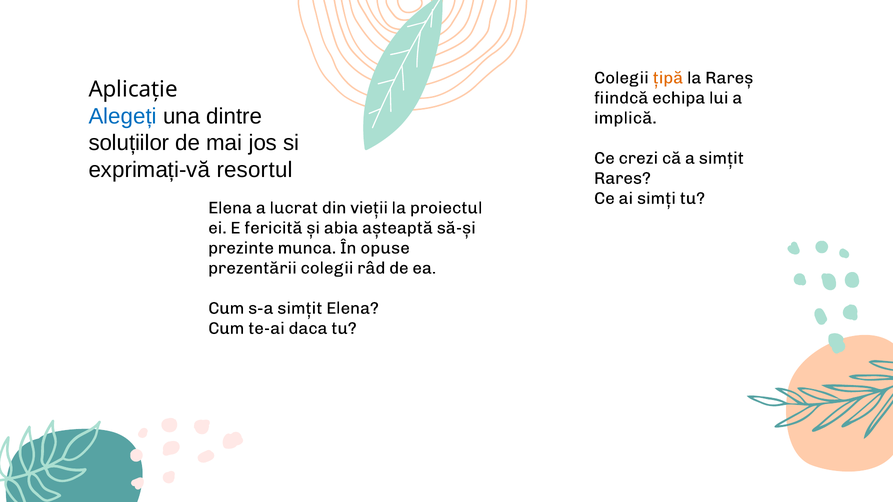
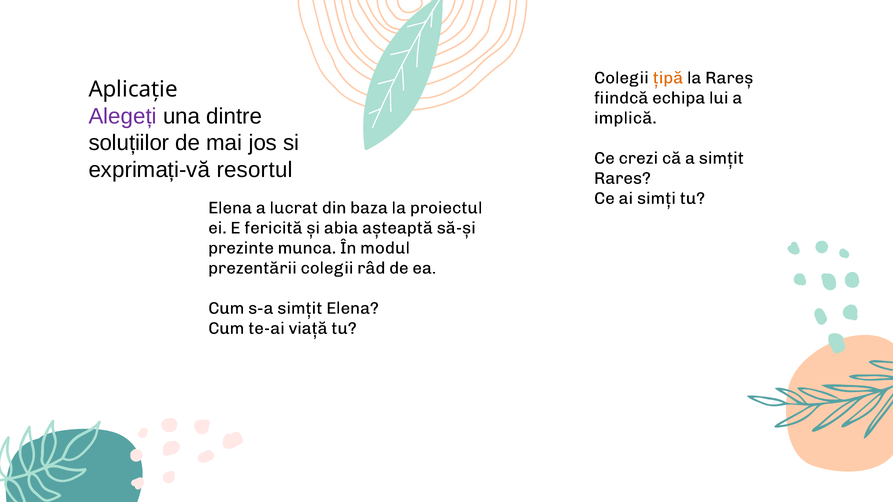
Alegeți colour: blue -> purple (123, 116)
vieții: vieții -> baza (369, 208)
opuse: opuse -> modul (385, 248)
daca: daca -> viață (308, 329)
